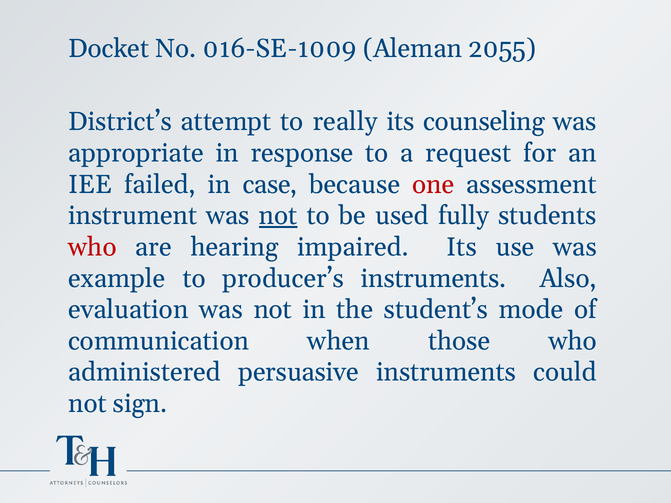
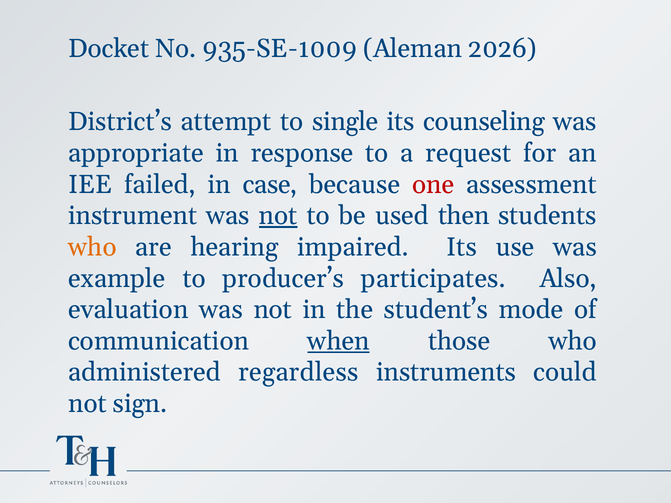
016-SE-1009: 016-SE-1009 -> 935-SE-1009 (280, 49)
2055: 2055 -> 2026 (502, 49)
really: really -> single (345, 122)
fully: fully -> then (464, 216)
who colour: red -> orange (92, 247)
producer’s instruments: instruments -> participates (433, 279)
when underline: none -> present (339, 341)
persuasive: persuasive -> regardless (298, 373)
